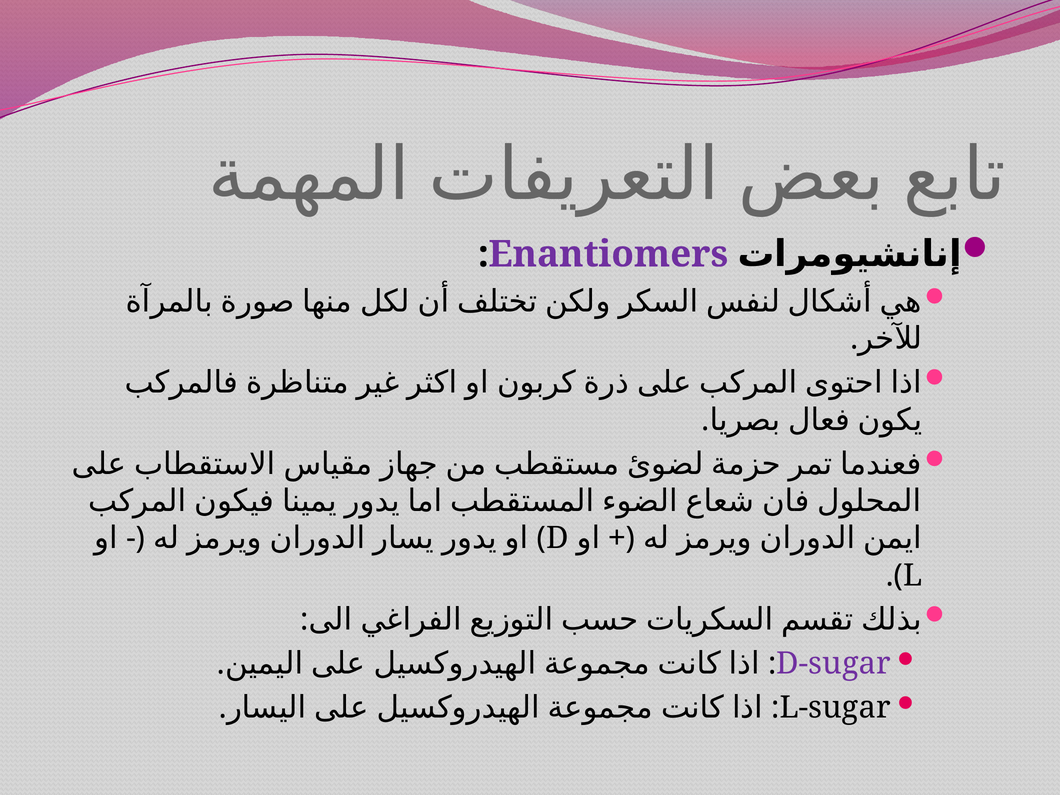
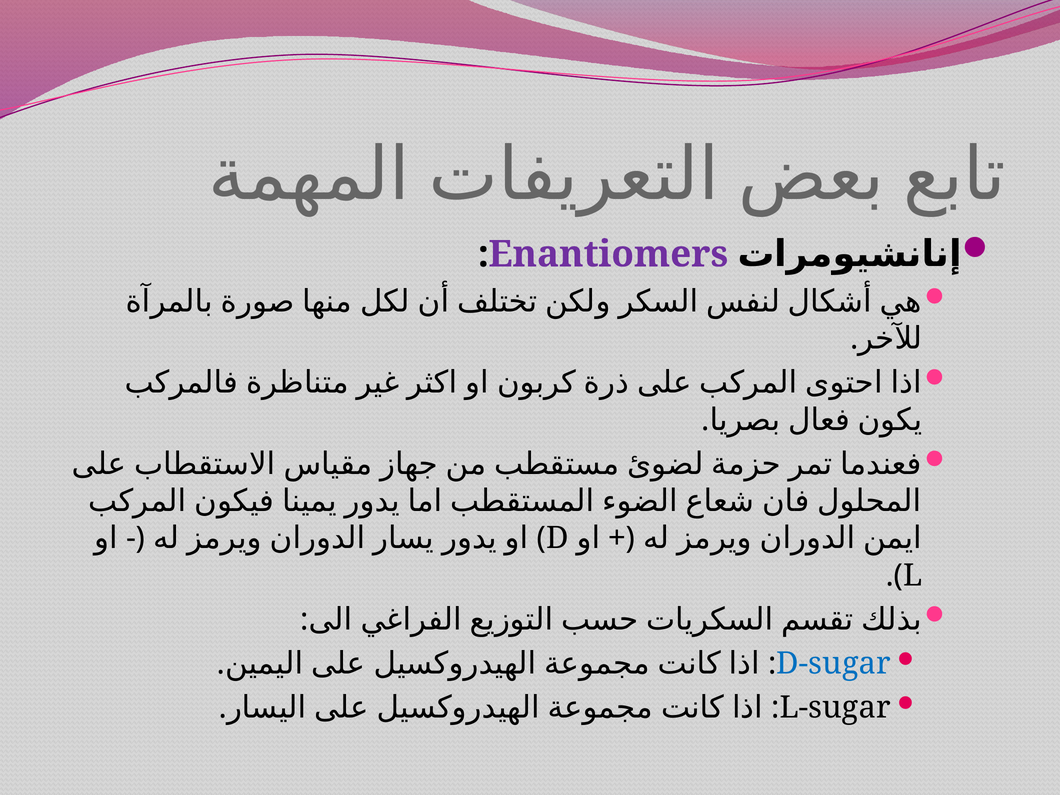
D-sugar colour: purple -> blue (834, 664)
